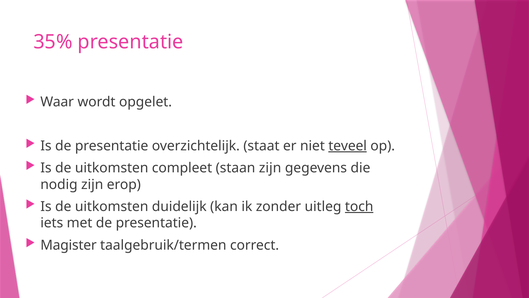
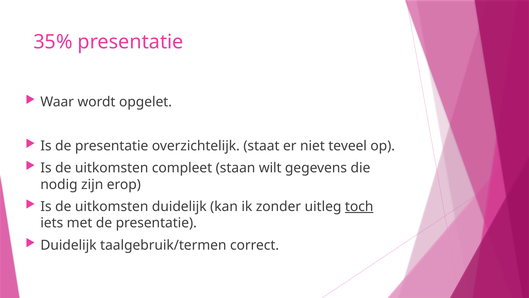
teveel underline: present -> none (348, 146)
staan zijn: zijn -> wilt (270, 168)
Magister: Magister -> Duidelijk (68, 245)
